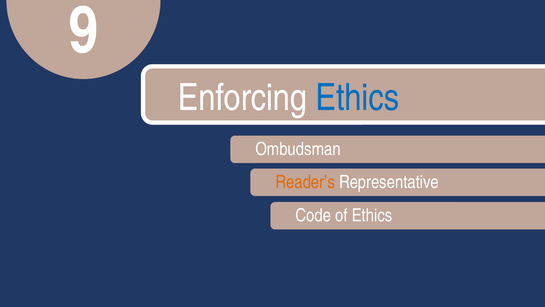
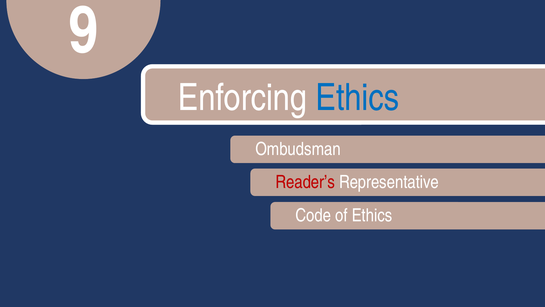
Reader’s colour: orange -> red (305, 182)
